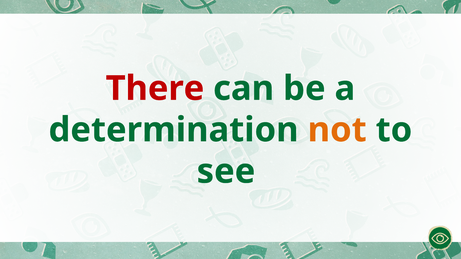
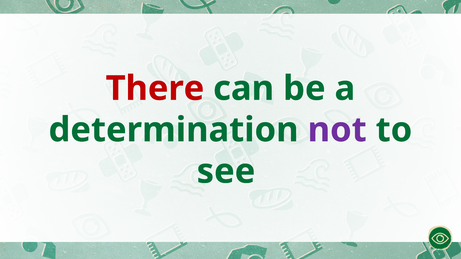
not colour: orange -> purple (337, 130)
